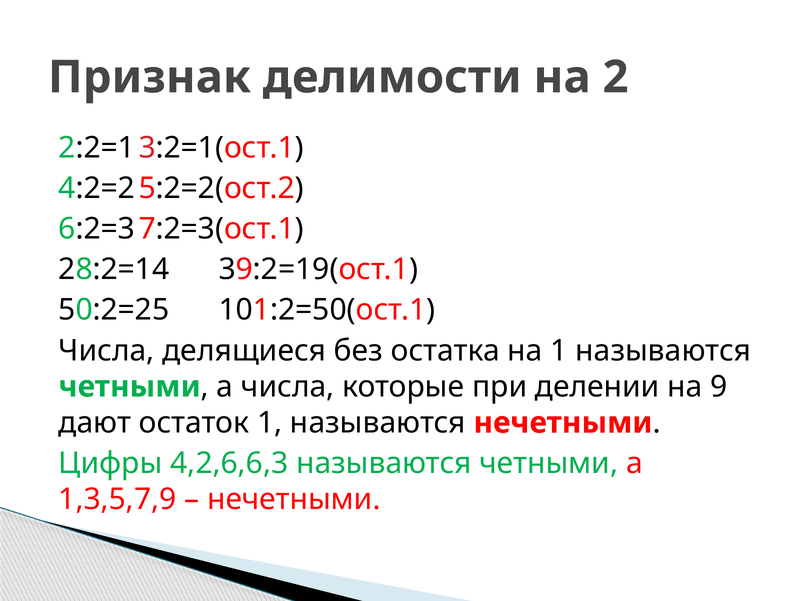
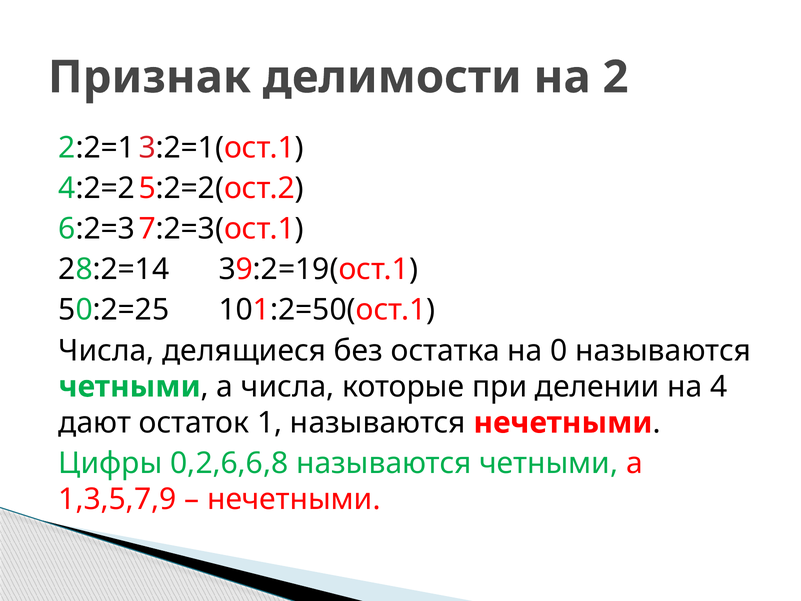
на 1: 1 -> 0 (559, 350)
9: 9 -> 4 (719, 387)
4,2,6,6,3: 4,2,6,6,3 -> 0,2,6,6,8 (229, 463)
